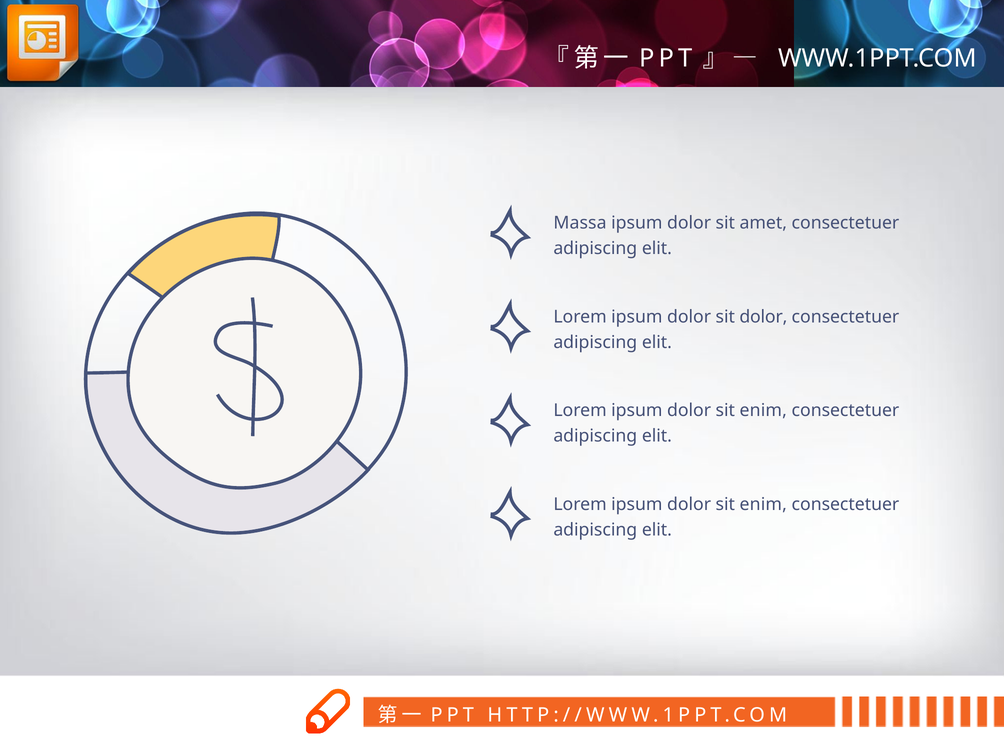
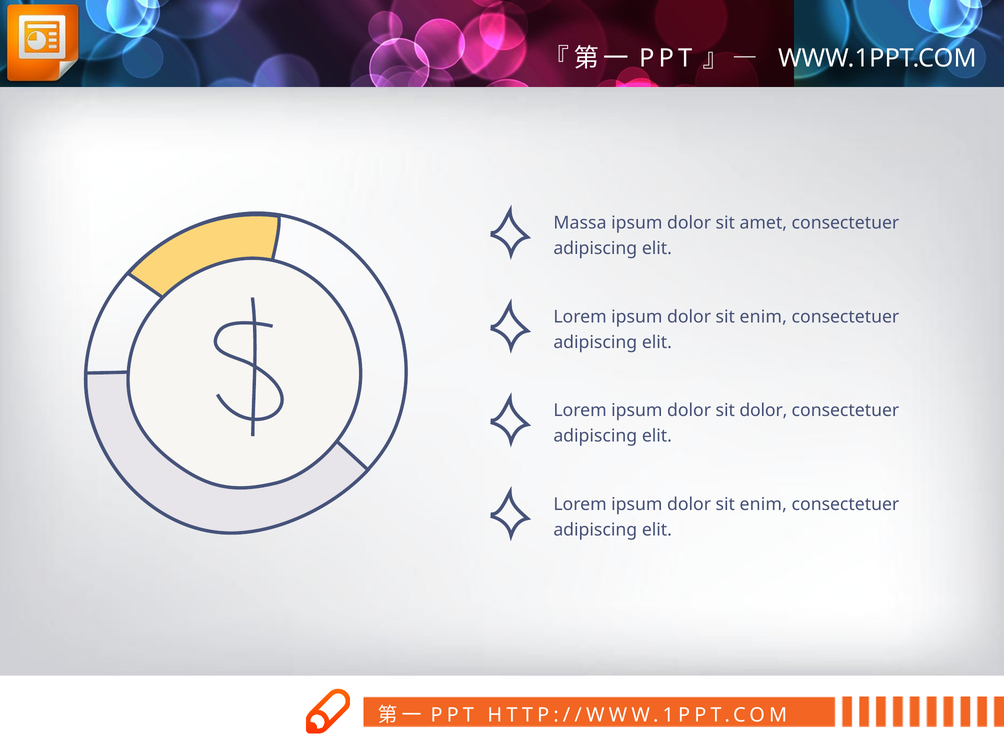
dolor: dolor -> enim (763, 317)
enim: enim -> dolor (763, 411)
